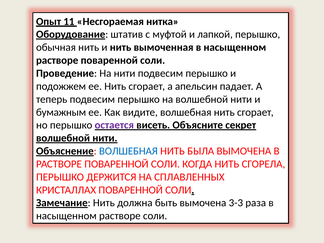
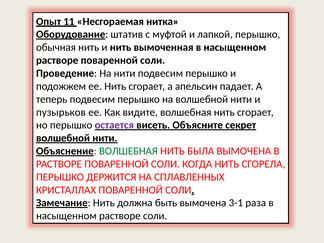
бумажным: бумажным -> пузырьков (61, 112)
ВОЛШЕБНАЯ colour: blue -> green (128, 151)
3-3: 3-3 -> 3-1 (236, 203)
